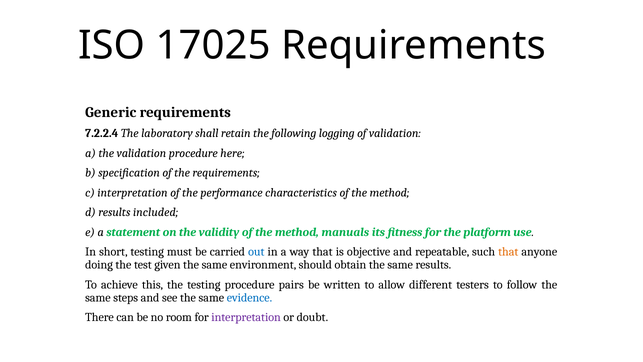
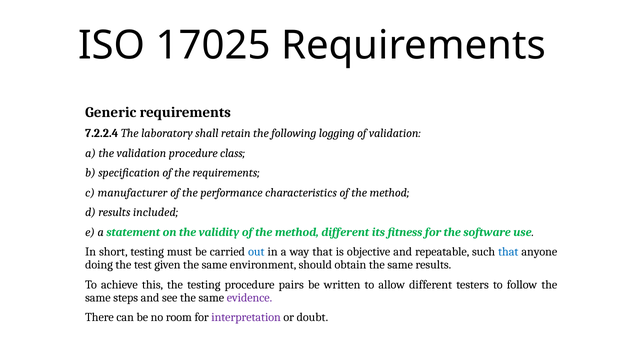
here: here -> class (233, 153)
c interpretation: interpretation -> manufacturer (133, 192)
method manuals: manuals -> different (345, 232)
platform: platform -> software (487, 232)
that colour: orange -> blue (508, 252)
evidence colour: blue -> purple (249, 297)
